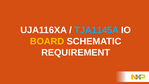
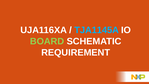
BOARD colour: yellow -> light green (47, 41)
